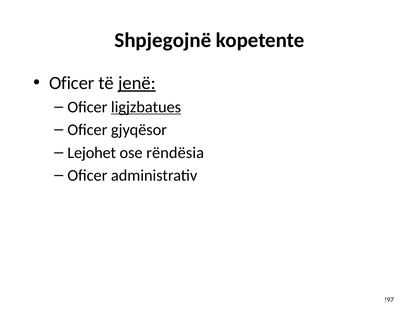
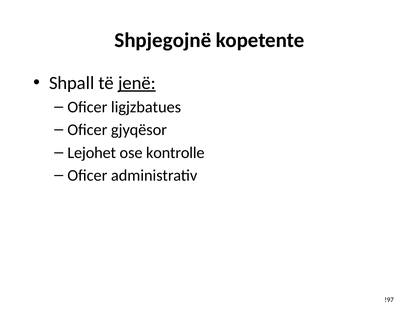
Oficer: Oficer -> Shpall (72, 83)
ligjzbatues underline: present -> none (146, 107)
rëndësia: rëndësia -> kontrolle (175, 153)
